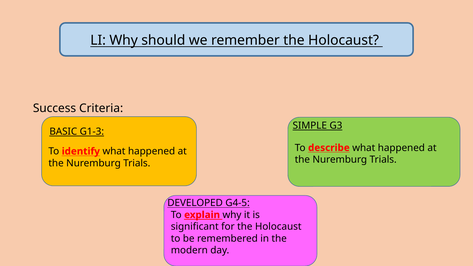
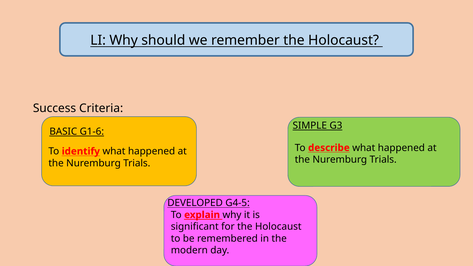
G1-3: G1-3 -> G1-6 (92, 132)
